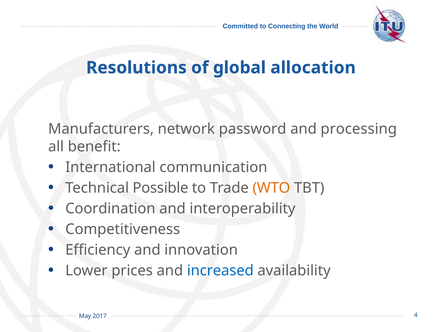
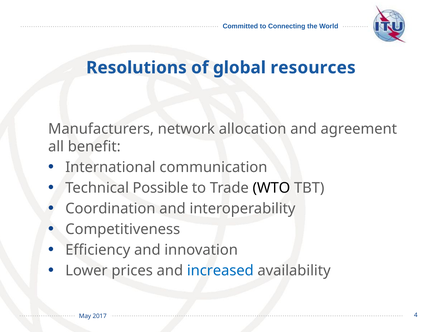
allocation: allocation -> resources (313, 68)
password: password -> allocation (253, 129)
processing: processing -> agreement (359, 129)
WTO colour: orange -> black (271, 188)
